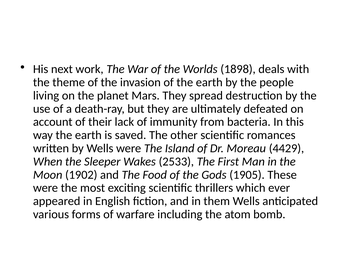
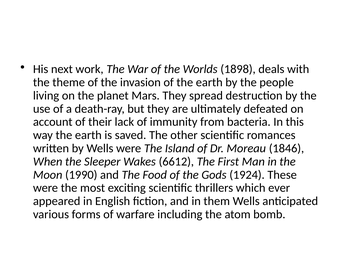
4429: 4429 -> 1846 (287, 148)
2533: 2533 -> 6612 (176, 162)
1902: 1902 -> 1990 (81, 175)
1905: 1905 -> 1924 (247, 175)
